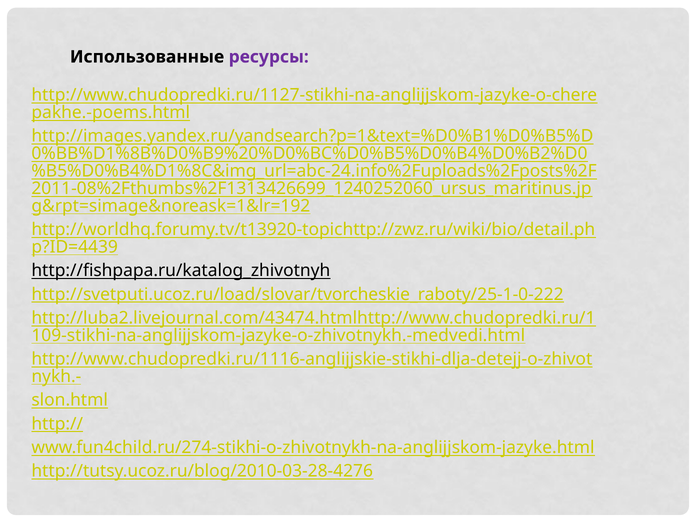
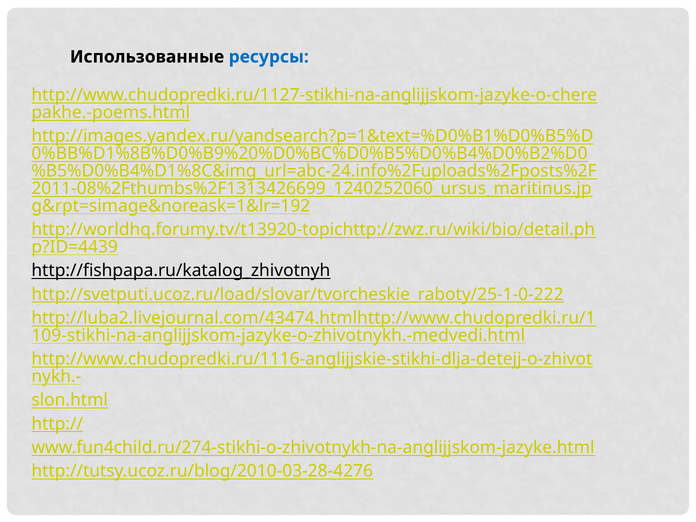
ресурсы colour: purple -> blue (269, 57)
